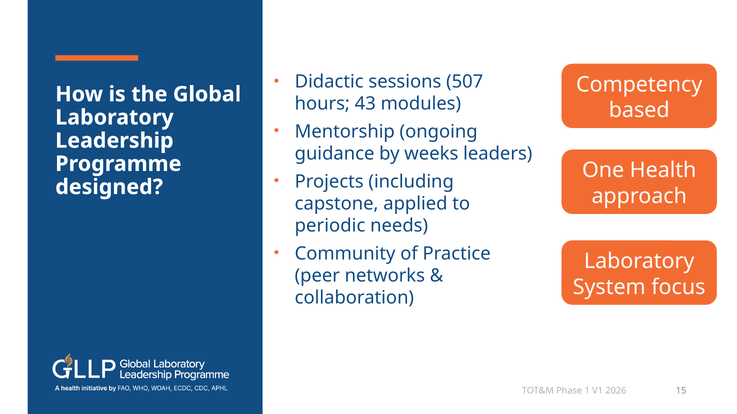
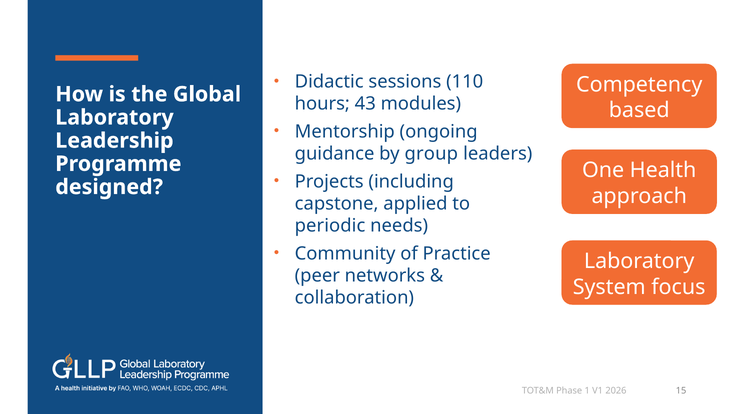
507: 507 -> 110 (465, 82)
weeks: weeks -> group (431, 154)
